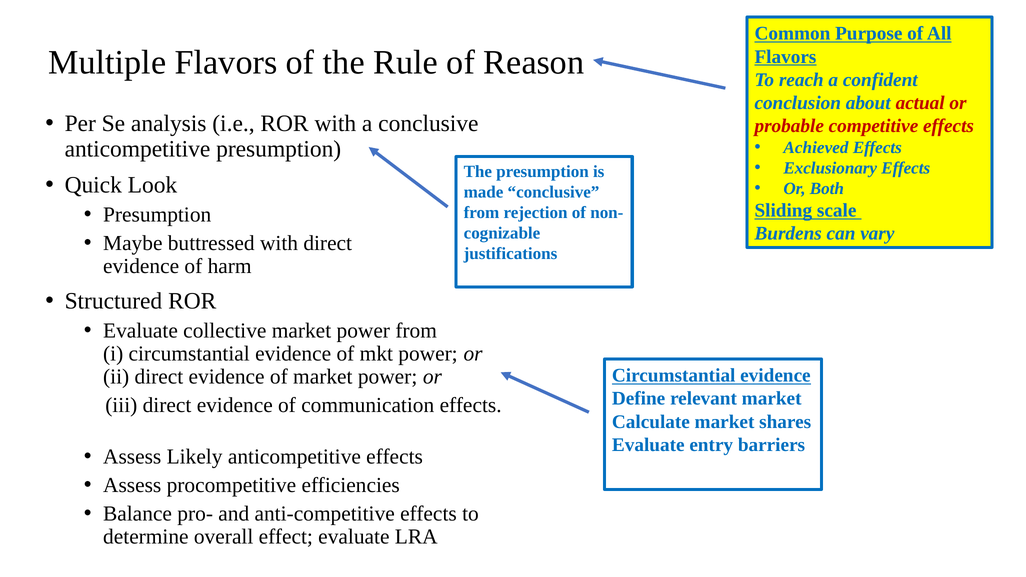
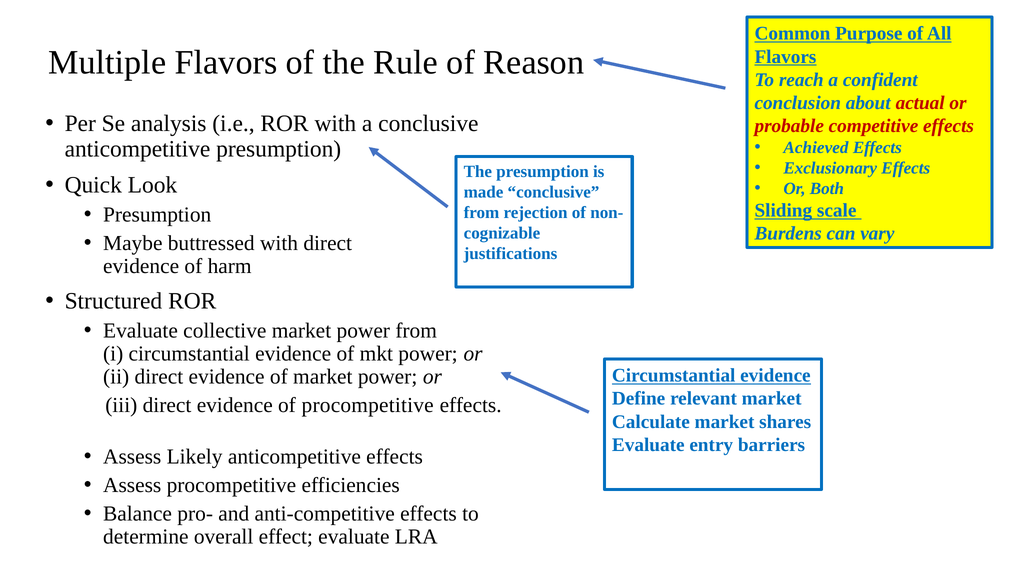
of communication: communication -> procompetitive (368, 405)
